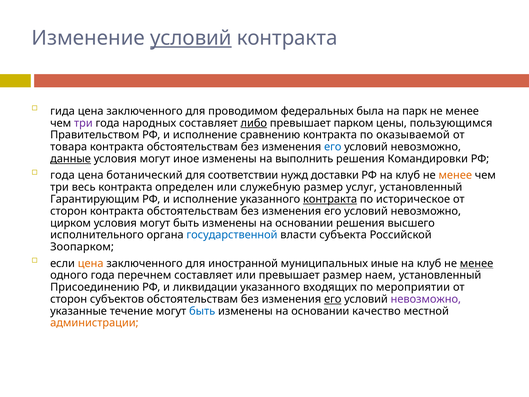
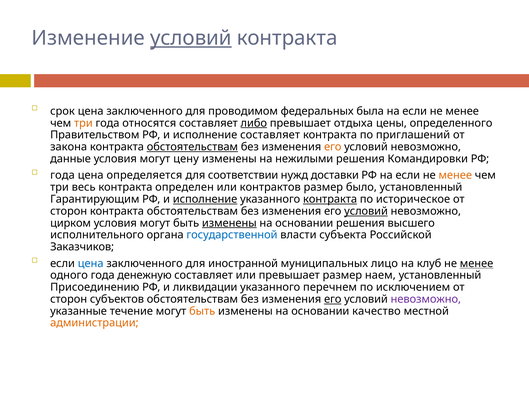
гида: гида -> срок (63, 111)
парк: парк -> если (415, 111)
три colour: purple -> orange (83, 123)
народных: народных -> относятся (149, 123)
парком: парком -> отдыха (353, 123)
пользующимся: пользующимся -> определенного (451, 123)
исполнение сравнению: сравнению -> составляет (270, 135)
оказываемой: оказываемой -> приглашений (413, 135)
товара: товара -> закона (69, 147)
обстоятельствам underline: none -> present (192, 147)
его colour: blue -> orange (333, 147)
данные underline: present -> none (71, 159)
иное: иное -> цену (186, 159)
выполнить: выполнить -> нежилыми (304, 159)
ботанический: ботанический -> определяется (144, 175)
РФ на клуб: клуб -> если (408, 175)
служебную: служебную -> контрактов (270, 187)
услуг: услуг -> было (361, 187)
исполнение underline: none -> present (205, 199)
условий underline: none -> present (366, 211)
изменены underline: none -> present (229, 223)
Зоопарком: Зоопарком -> Заказчиков (82, 247)
цена colour: orange -> blue (91, 263)
иные: иные -> лицо (384, 263)
перечнем: перечнем -> денежную (144, 275)
входящих: входящих -> перечнем (330, 287)
мероприятии: мероприятии -> исключением (413, 287)
быть colour: blue -> orange (202, 311)
